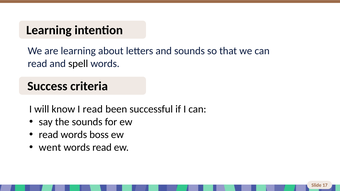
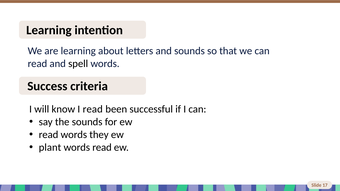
boss: boss -> they (99, 135)
went: went -> plant (50, 148)
